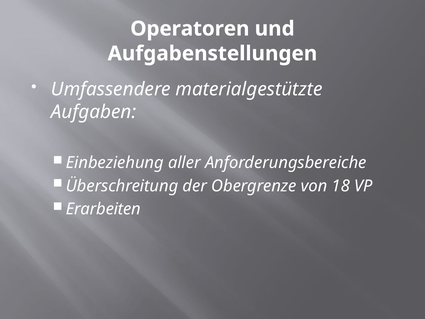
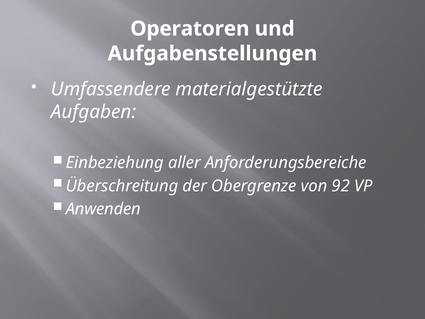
18: 18 -> 92 (341, 186)
Erarbeiten: Erarbeiten -> Anwenden (103, 209)
